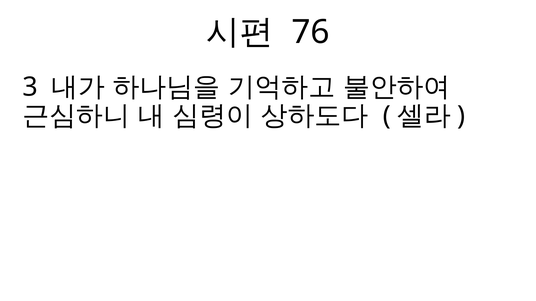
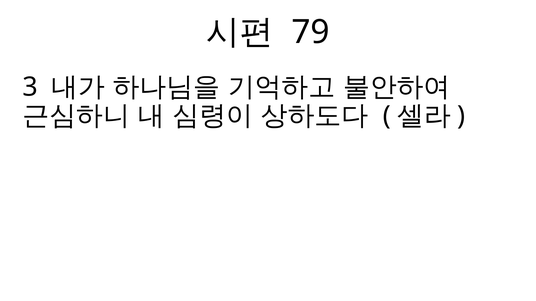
76: 76 -> 79 (311, 32)
